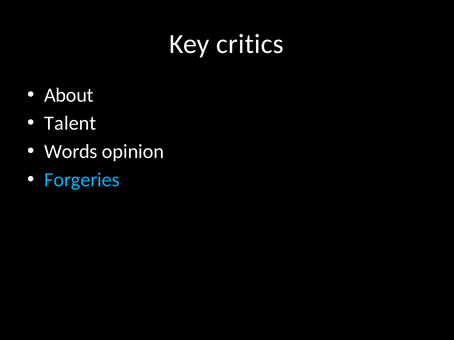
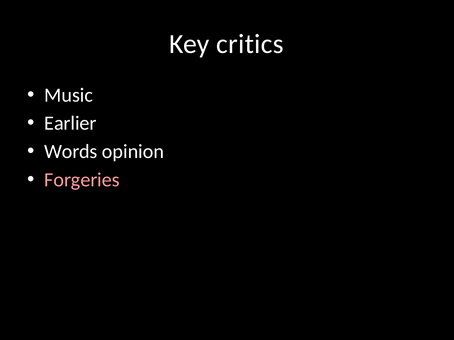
About: About -> Music (69, 95)
Talent: Talent -> Earlier (70, 123)
Forgeries colour: light blue -> pink (82, 180)
